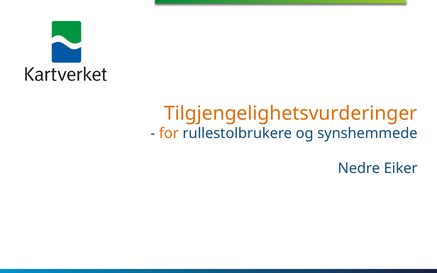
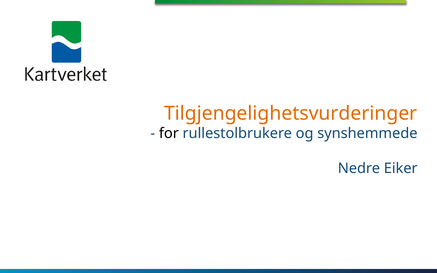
for colour: orange -> black (169, 134)
